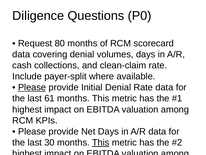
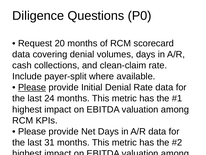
80: 80 -> 20 (60, 43)
61: 61 -> 24 (49, 98)
30: 30 -> 31 (49, 142)
This underline: present -> none (101, 142)
